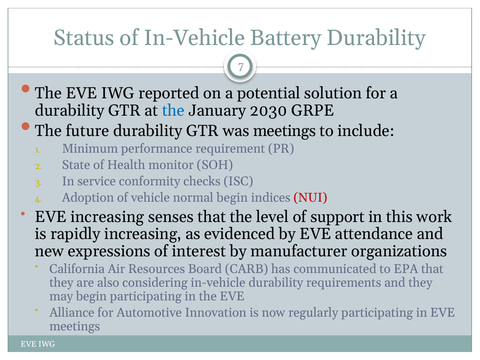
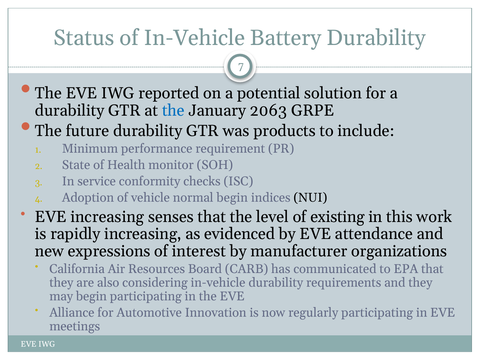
2030: 2030 -> 2063 (268, 111)
was meetings: meetings -> products (285, 131)
NUI colour: red -> black (310, 198)
support: support -> existing (337, 217)
